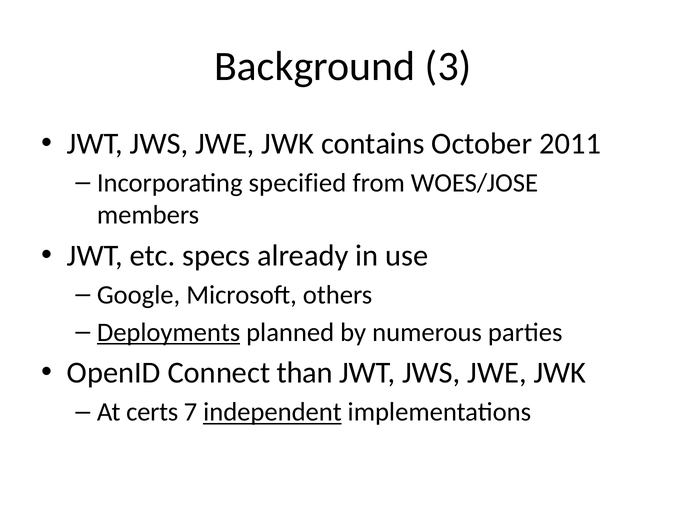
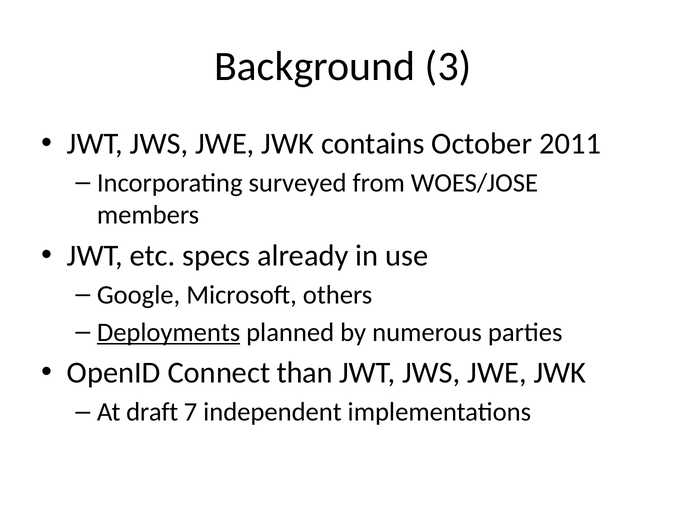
specified: specified -> surveyed (298, 183)
certs: certs -> draft (152, 413)
independent underline: present -> none (272, 413)
